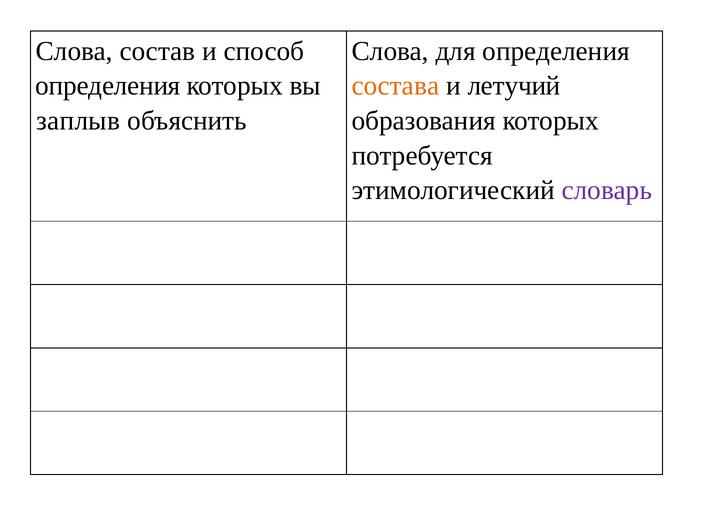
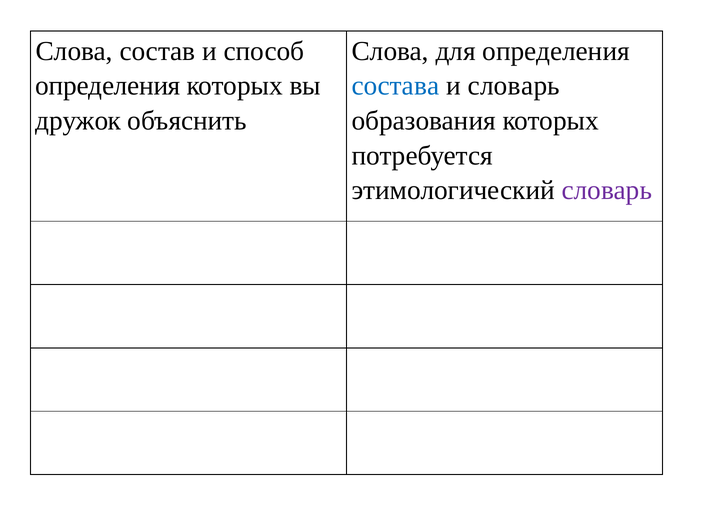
состава colour: orange -> blue (395, 86)
и летучий: летучий -> словарь (514, 86)
заплыв: заплыв -> дружок (78, 121)
